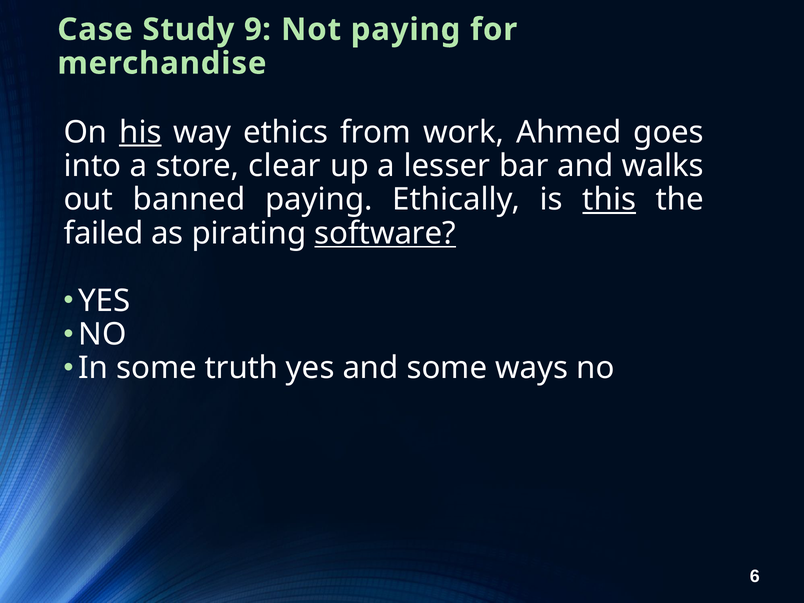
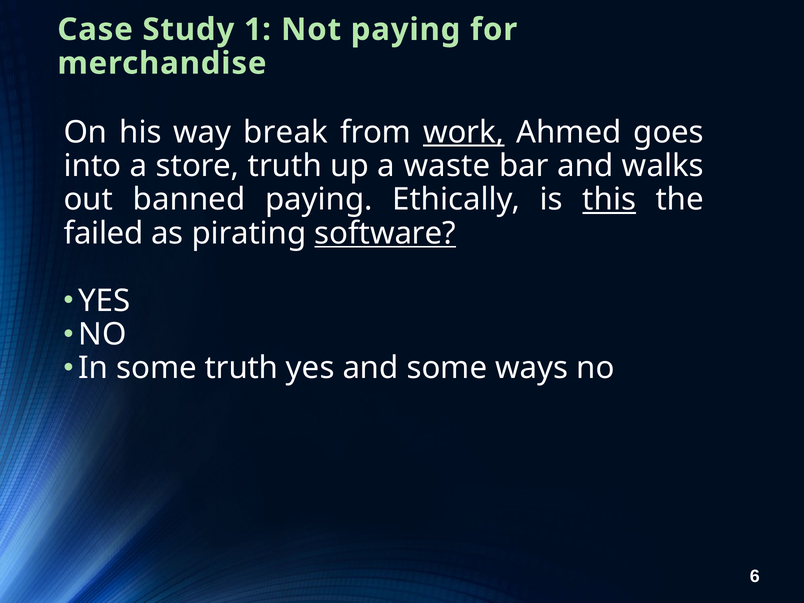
9: 9 -> 1 (257, 30)
his underline: present -> none (140, 132)
ethics: ethics -> break (286, 132)
work underline: none -> present (464, 132)
store clear: clear -> truth (285, 166)
lesser: lesser -> waste (447, 166)
